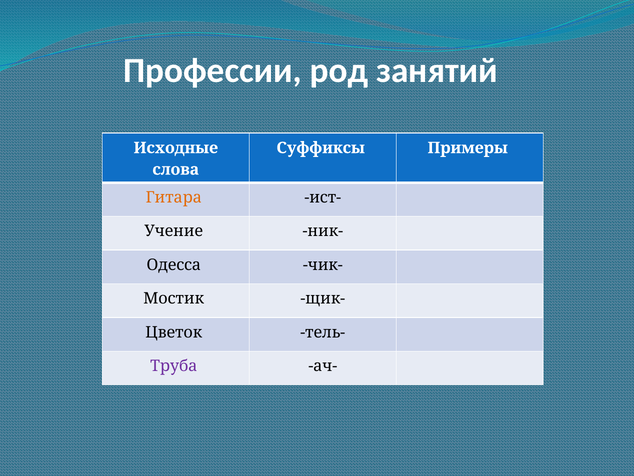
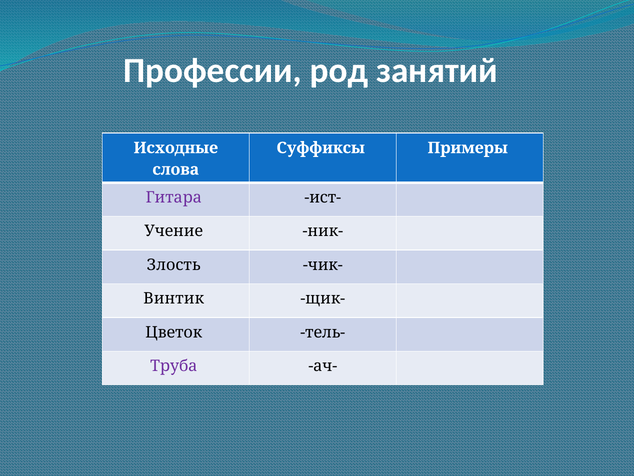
Гитара colour: orange -> purple (174, 197)
Одесса: Одесса -> Злость (174, 265)
Мостик: Мостик -> Винтик (174, 298)
